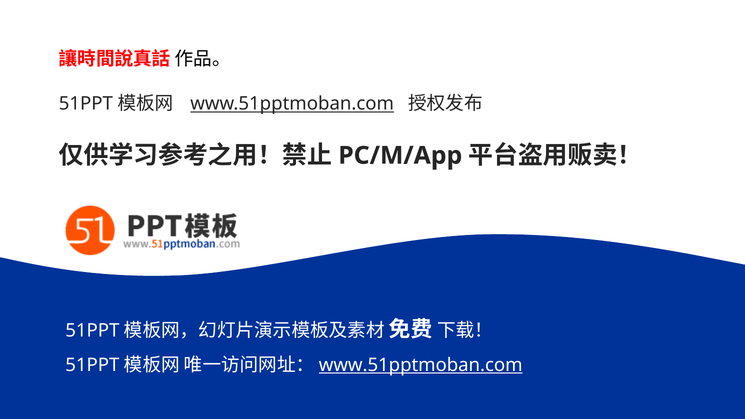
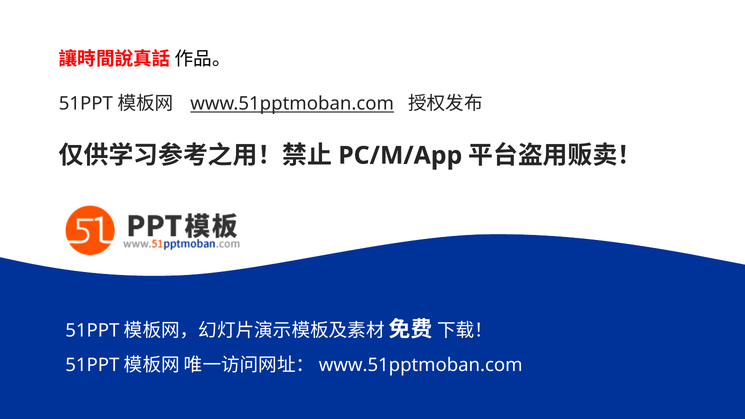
www.51pptmoban.com underline: present -> none (421, 365)
